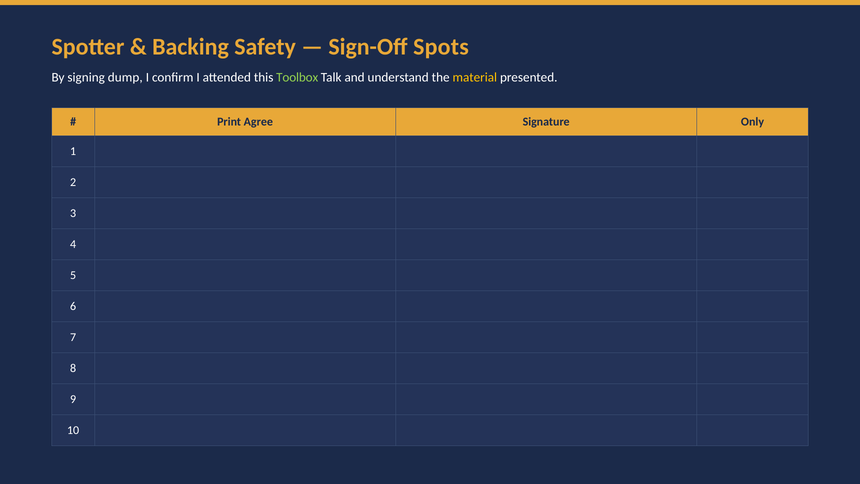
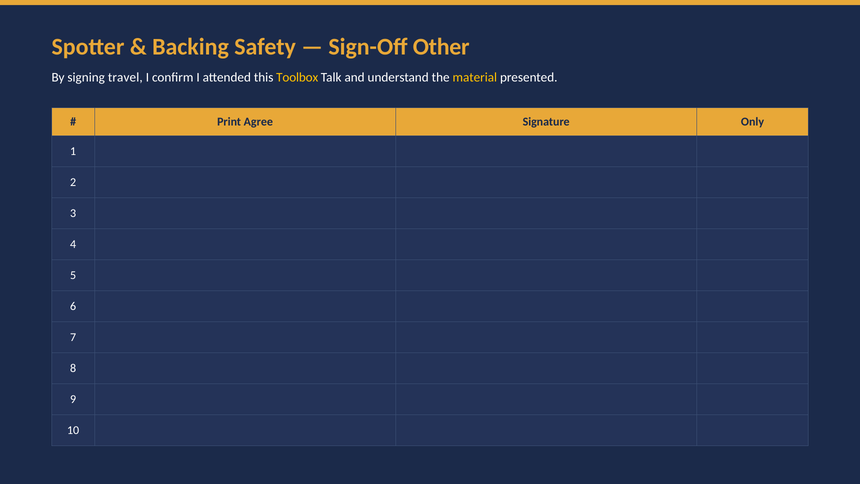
Spots: Spots -> Other (441, 47)
dump: dump -> travel (125, 78)
Toolbox colour: light green -> yellow (297, 78)
